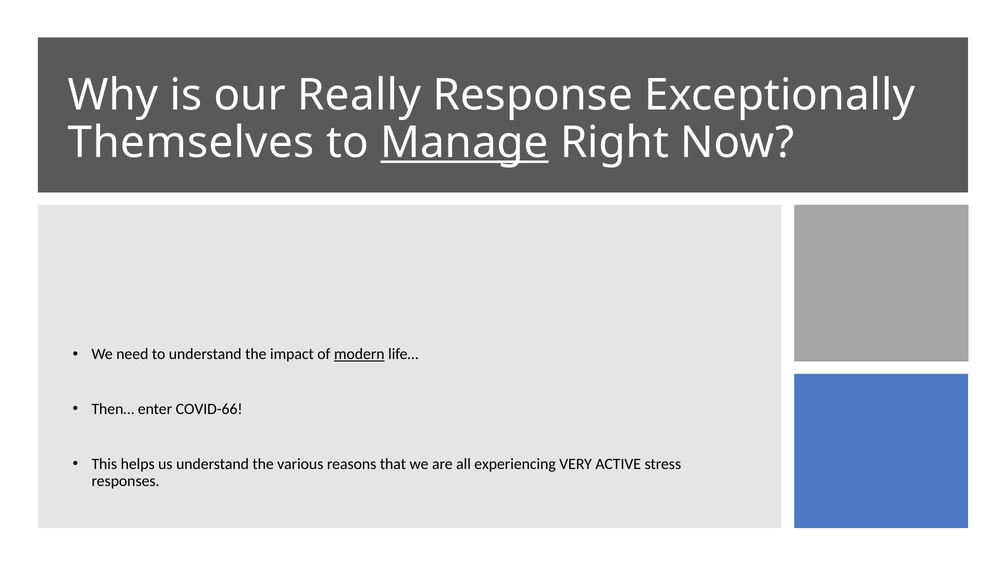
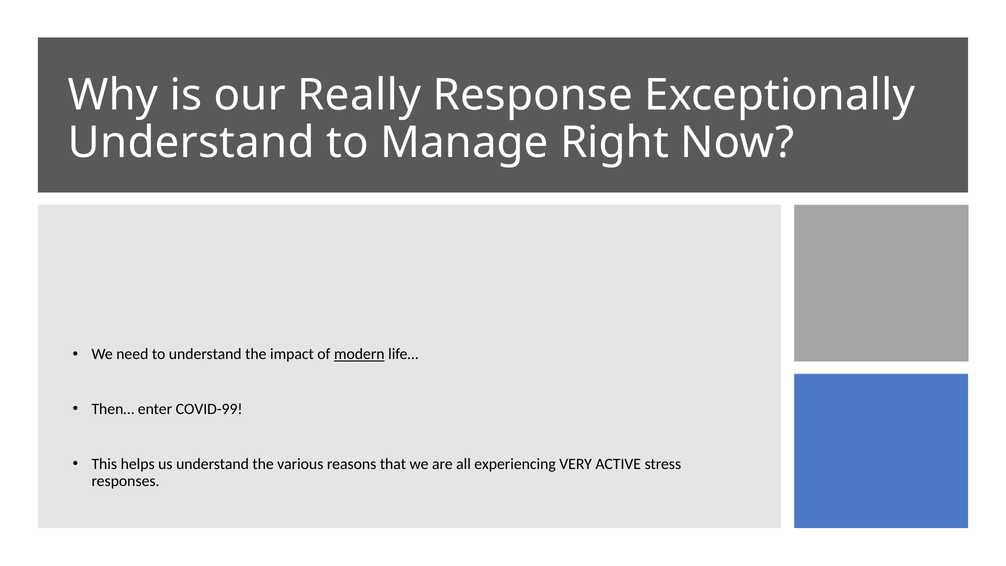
Themselves: Themselves -> Understand (191, 143)
Manage underline: present -> none (465, 143)
COVID-66: COVID-66 -> COVID-99 (209, 409)
